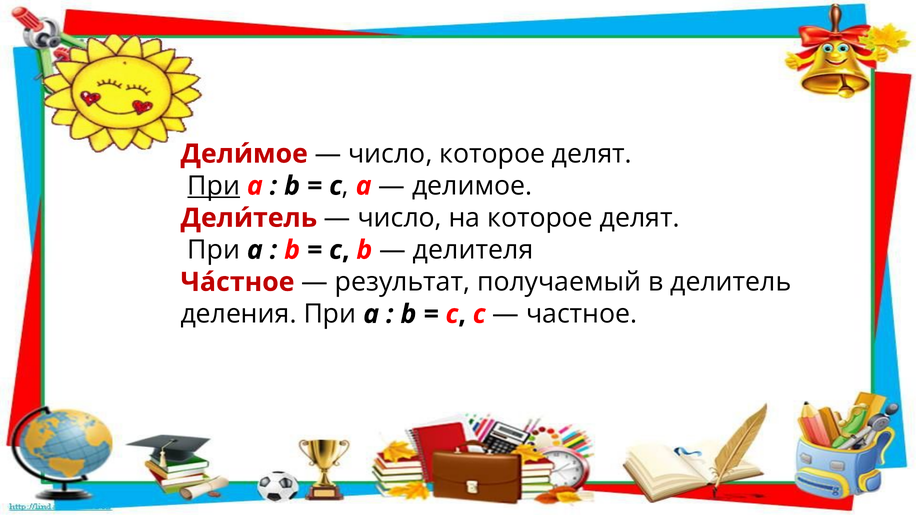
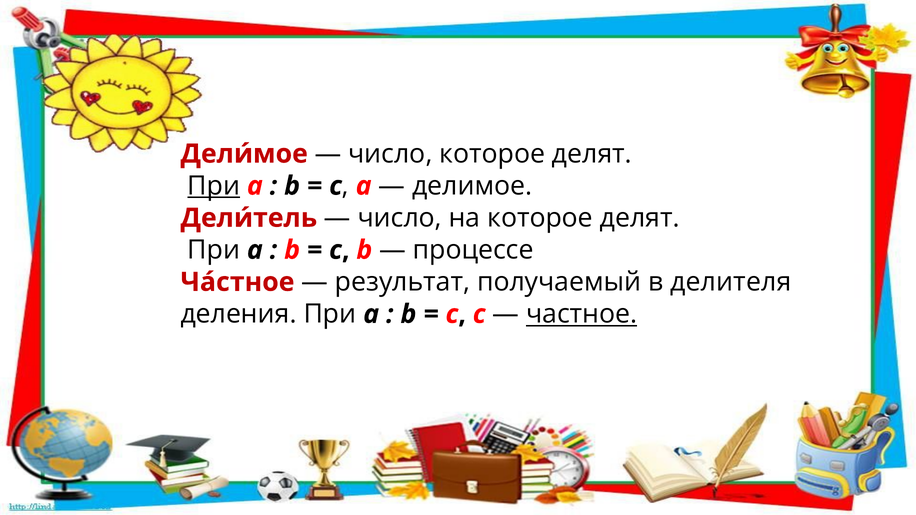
делителя: делителя -> процессе (473, 250)
делитель: делитель -> делителя (731, 282)
частное underline: none -> present (582, 314)
